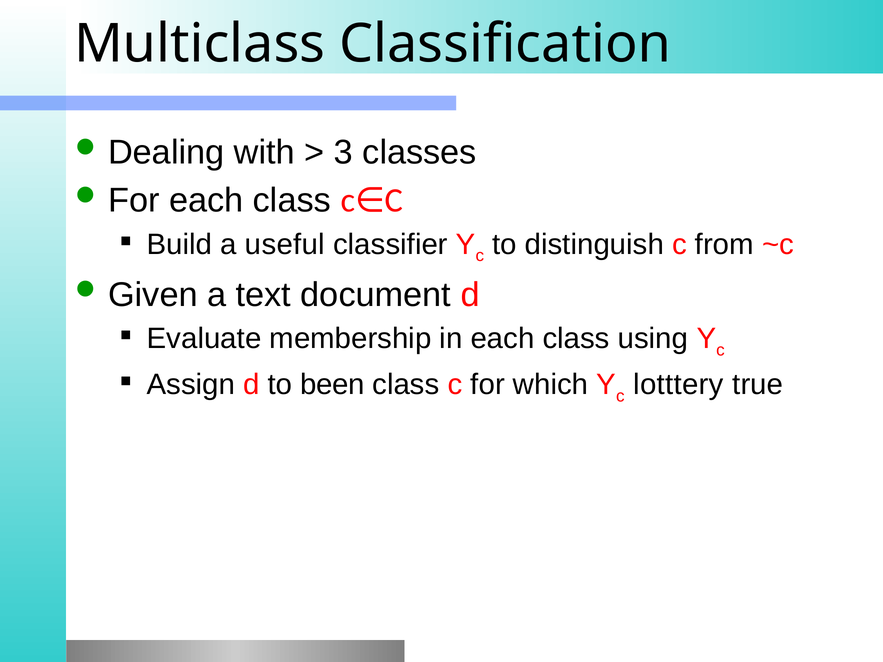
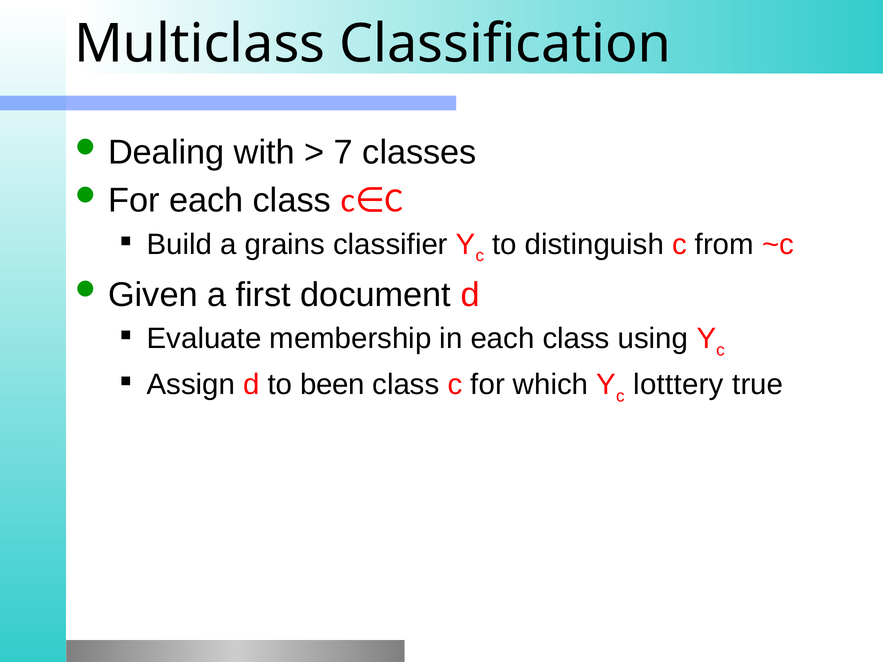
3: 3 -> 7 (343, 153)
useful: useful -> grains (285, 244)
text: text -> first (263, 295)
